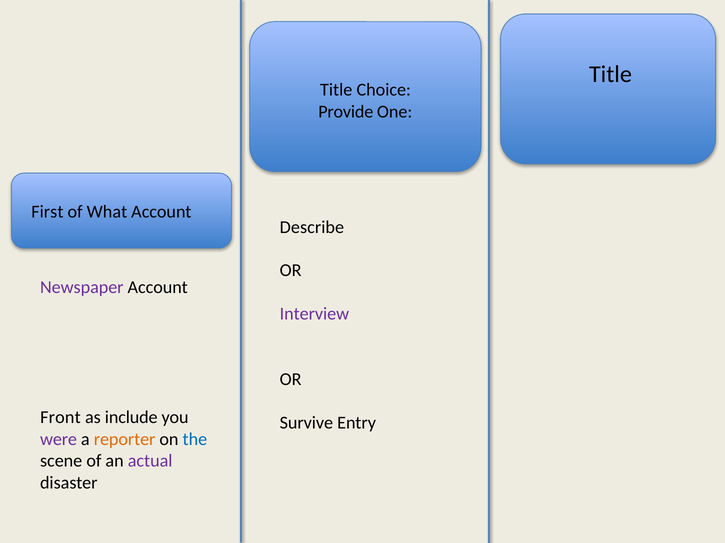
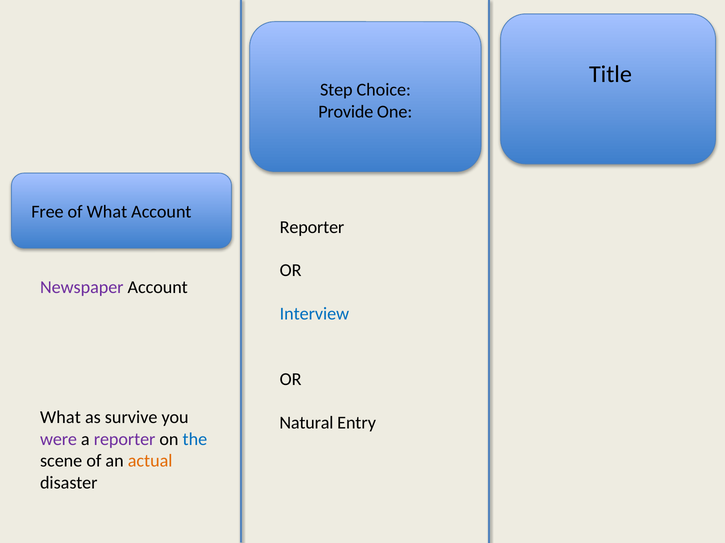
Title: Title -> Step (336, 90)
First: First -> Free (47, 212)
Describe: Describe -> Reporter (312, 227)
Interview colour: purple -> blue (314, 314)
Front: Front -> What (60, 418)
include: include -> survive (131, 418)
Survive: Survive -> Natural (306, 423)
reporter colour: orange -> purple (125, 440)
actual colour: purple -> orange (150, 462)
